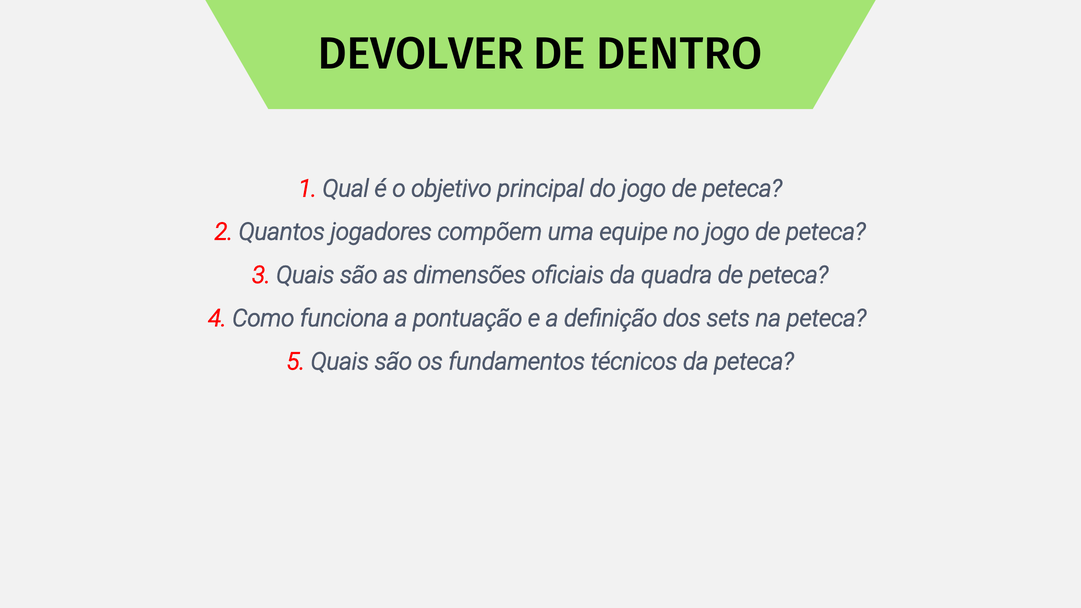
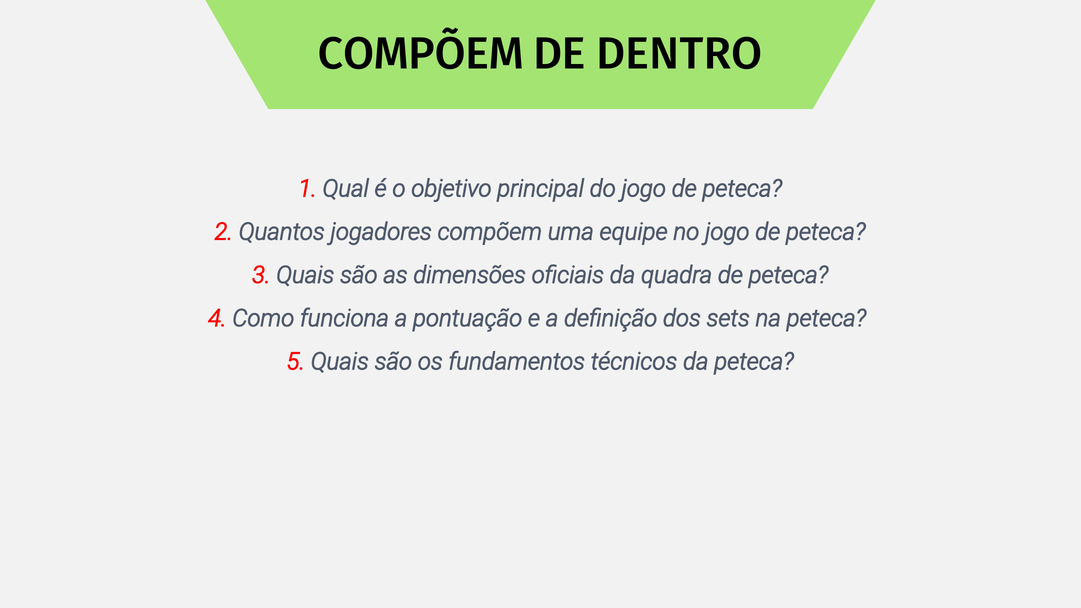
DEVOLVER: DEVOLVER -> COMPÕEM (421, 54)
